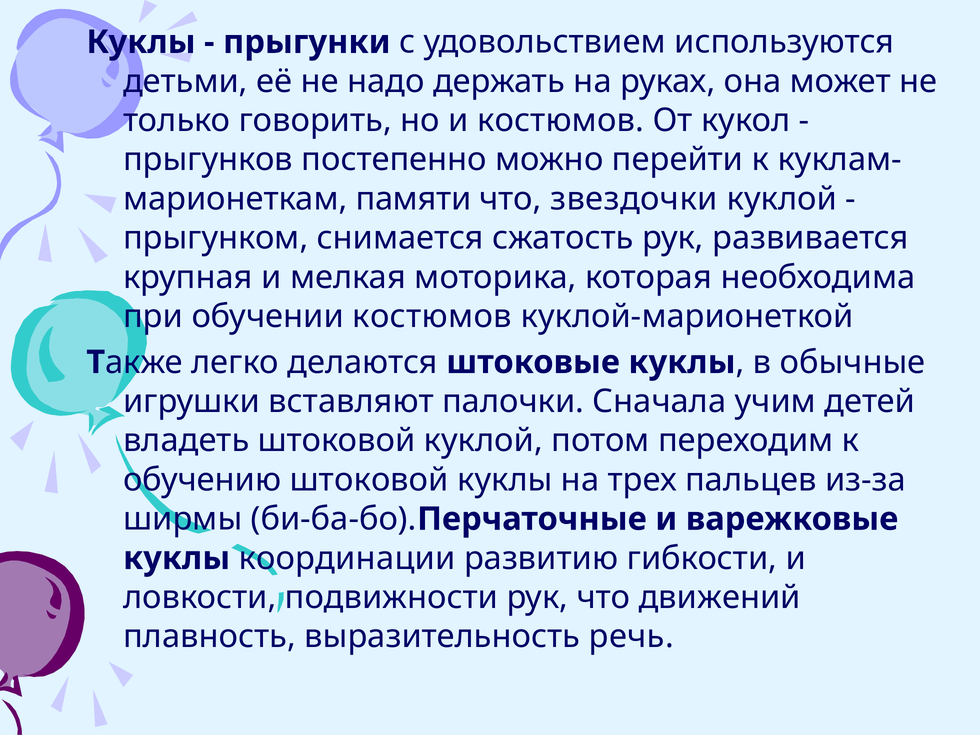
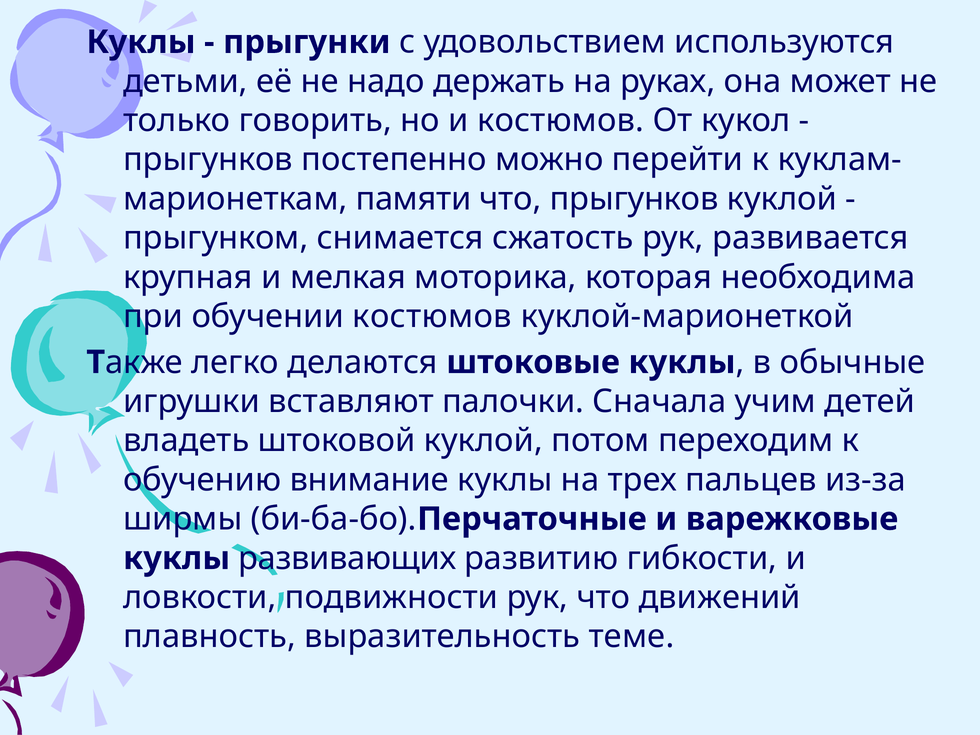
что звездочки: звездочки -> прыгунков (634, 199)
обучению штоковой: штоковой -> внимание (369, 480)
координации: координации -> развивающих (347, 558)
речь: речь -> теме (631, 637)
